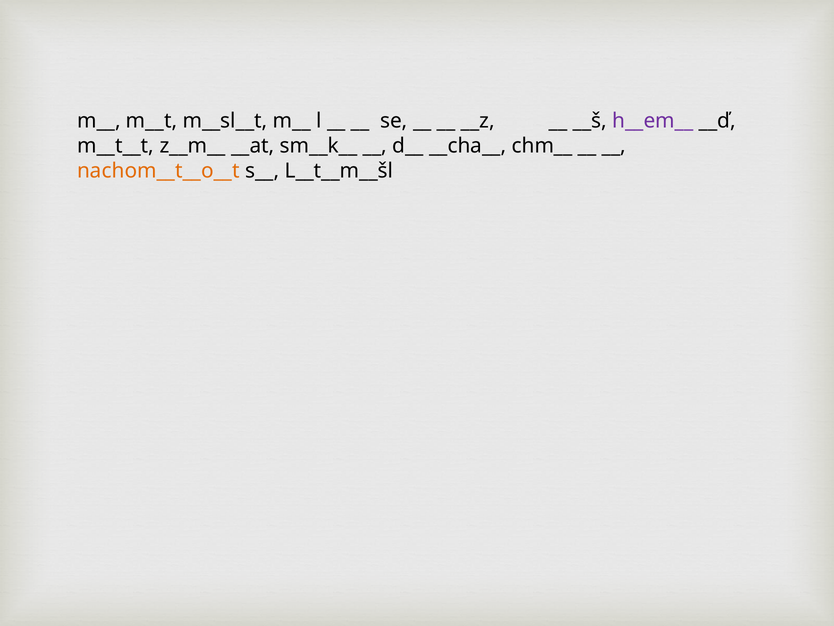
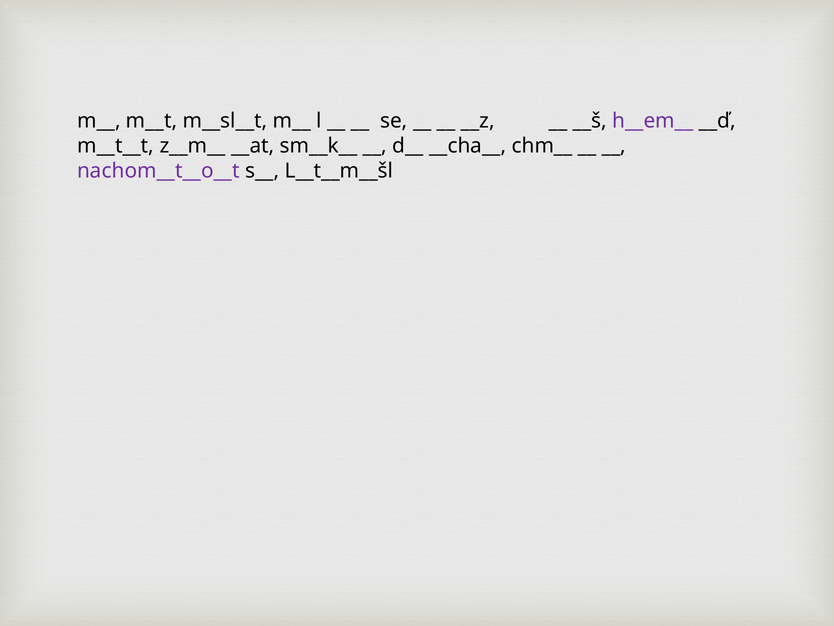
nachom__t__o__t colour: orange -> purple (158, 171)
